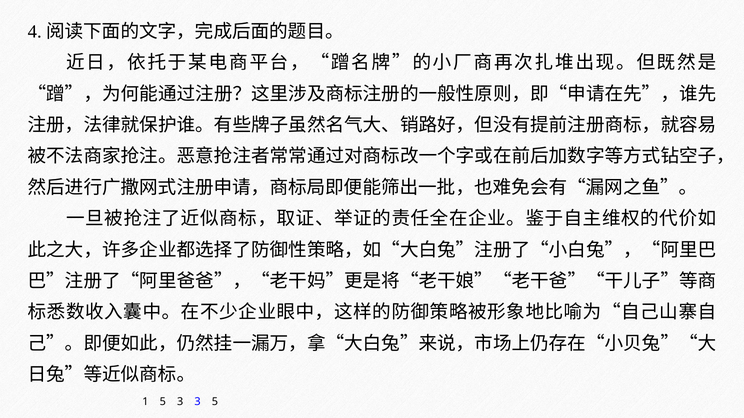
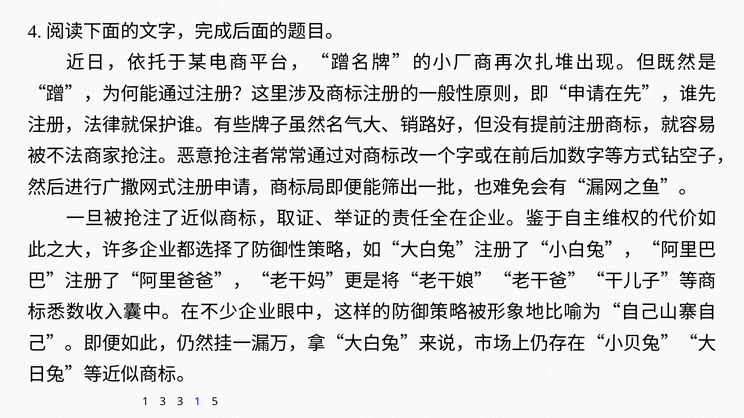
1 5: 5 -> 3 (163, 402)
3 3: 3 -> 1 (198, 402)
